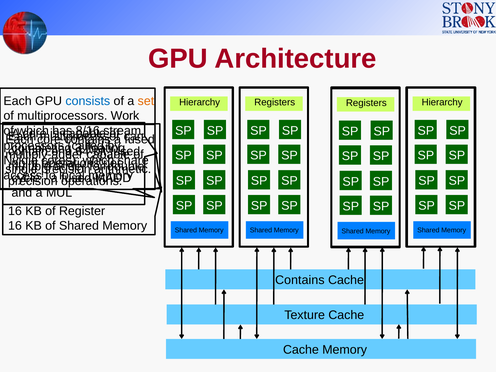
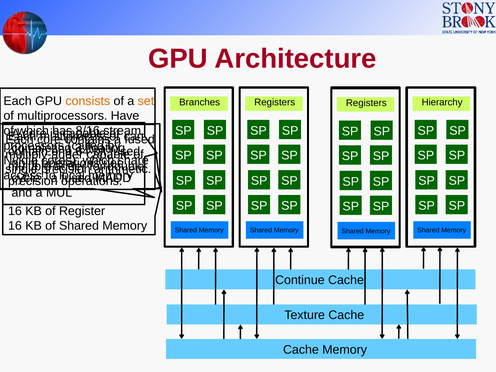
consists colour: blue -> orange (88, 101)
Hierarchy: Hierarchy -> Branches (200, 102)
Work: Work -> Have (125, 116)
Contains: Contains -> Continue (300, 280)
